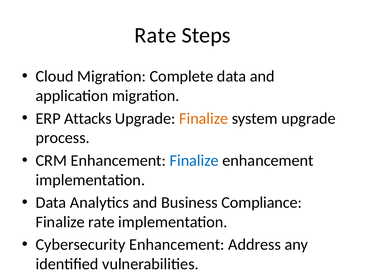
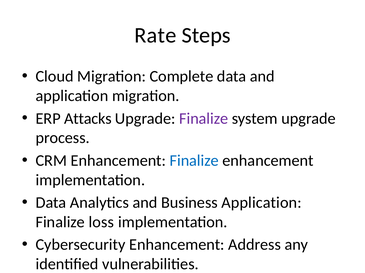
Finalize colour: orange -> purple (204, 119)
Business Compliance: Compliance -> Application (262, 203)
Finalize rate: rate -> loss (101, 223)
